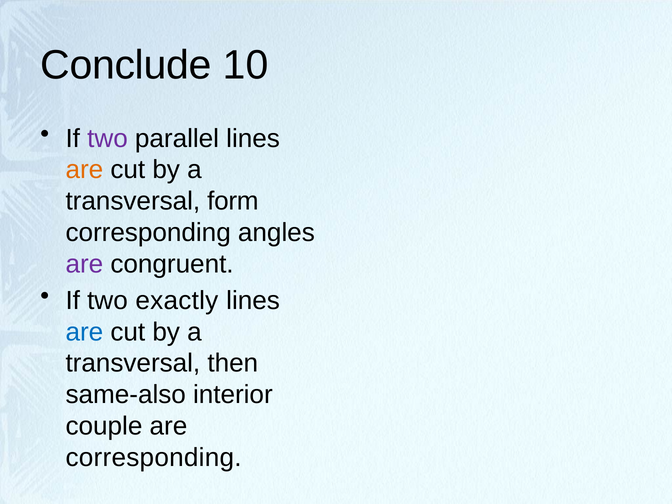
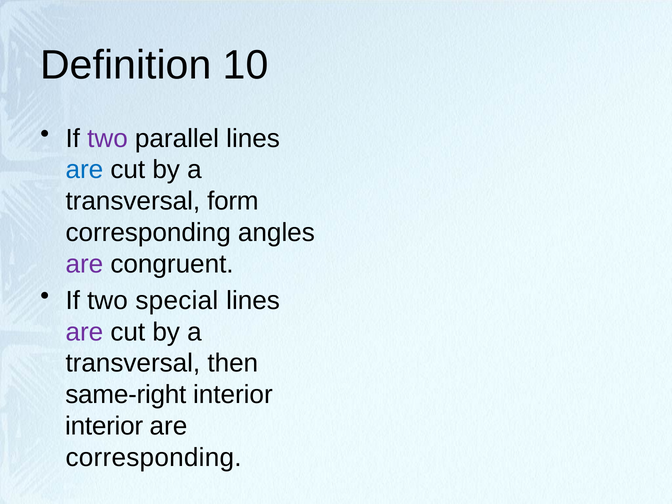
Conclude: Conclude -> Definition (126, 65)
are colour: orange -> blue (84, 170)
exactly: exactly -> special (177, 301)
are colour: blue -> purple (84, 332)
same-also: same-also -> same-right (126, 395)
couple: couple -> interior (104, 426)
